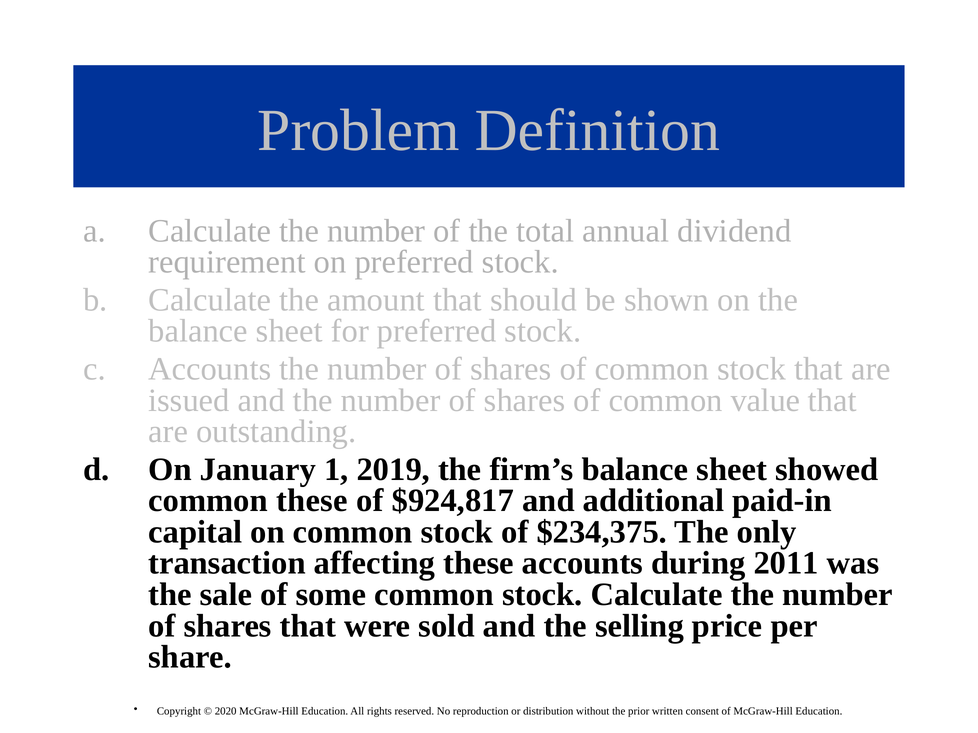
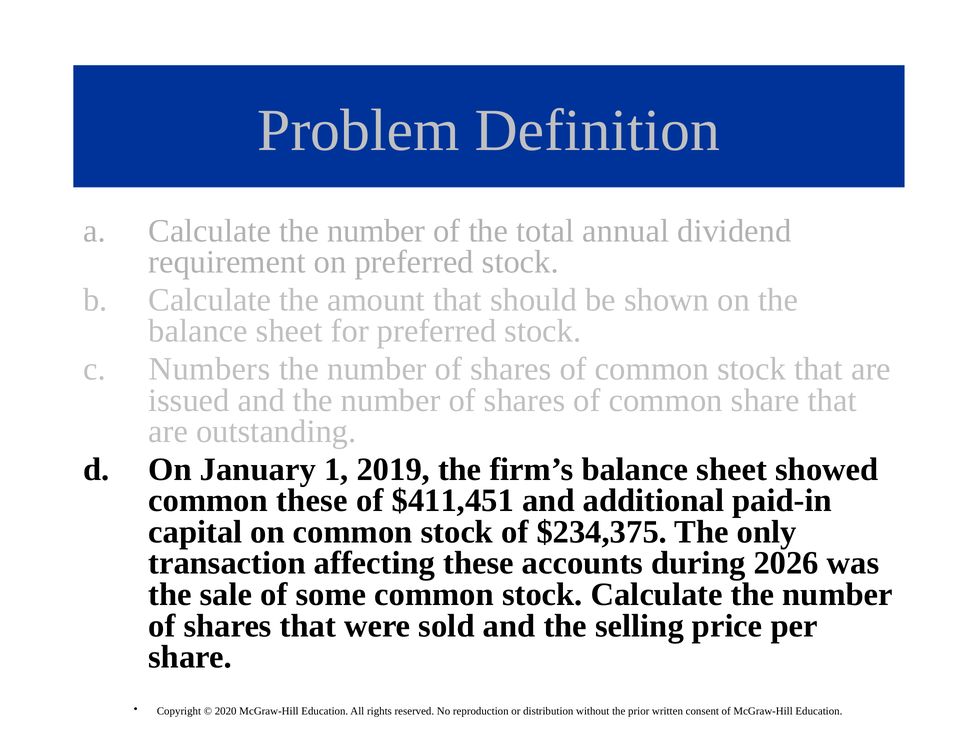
Accounts: Accounts -> Numbers (210, 369)
common value: value -> share (765, 401)
$924,817: $924,817 -> $411,451 (453, 501)
2011: 2011 -> 2026 (786, 564)
